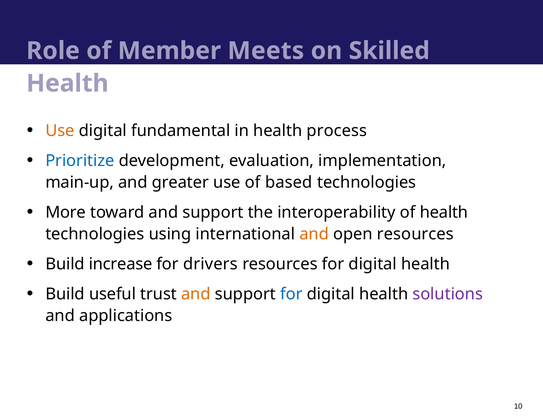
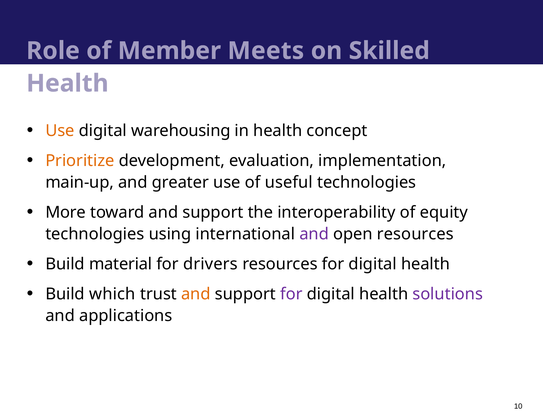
fundamental: fundamental -> warehousing (181, 131)
process: process -> concept (337, 131)
Prioritize colour: blue -> orange (80, 161)
based: based -> useful (289, 182)
of health: health -> equity (444, 212)
and colour: orange -> purple (314, 234)
increase: increase -> material (121, 264)
useful: useful -> which (112, 294)
for colour: blue -> purple (291, 294)
